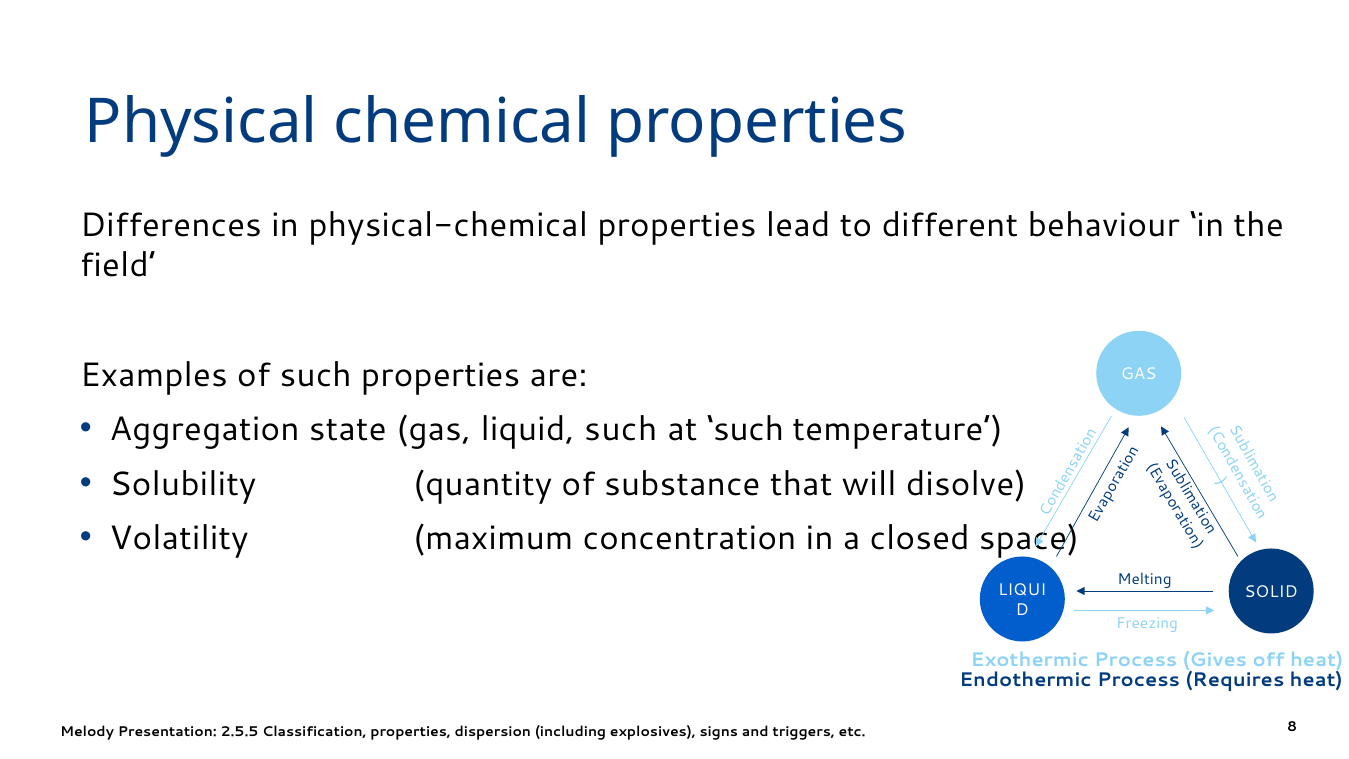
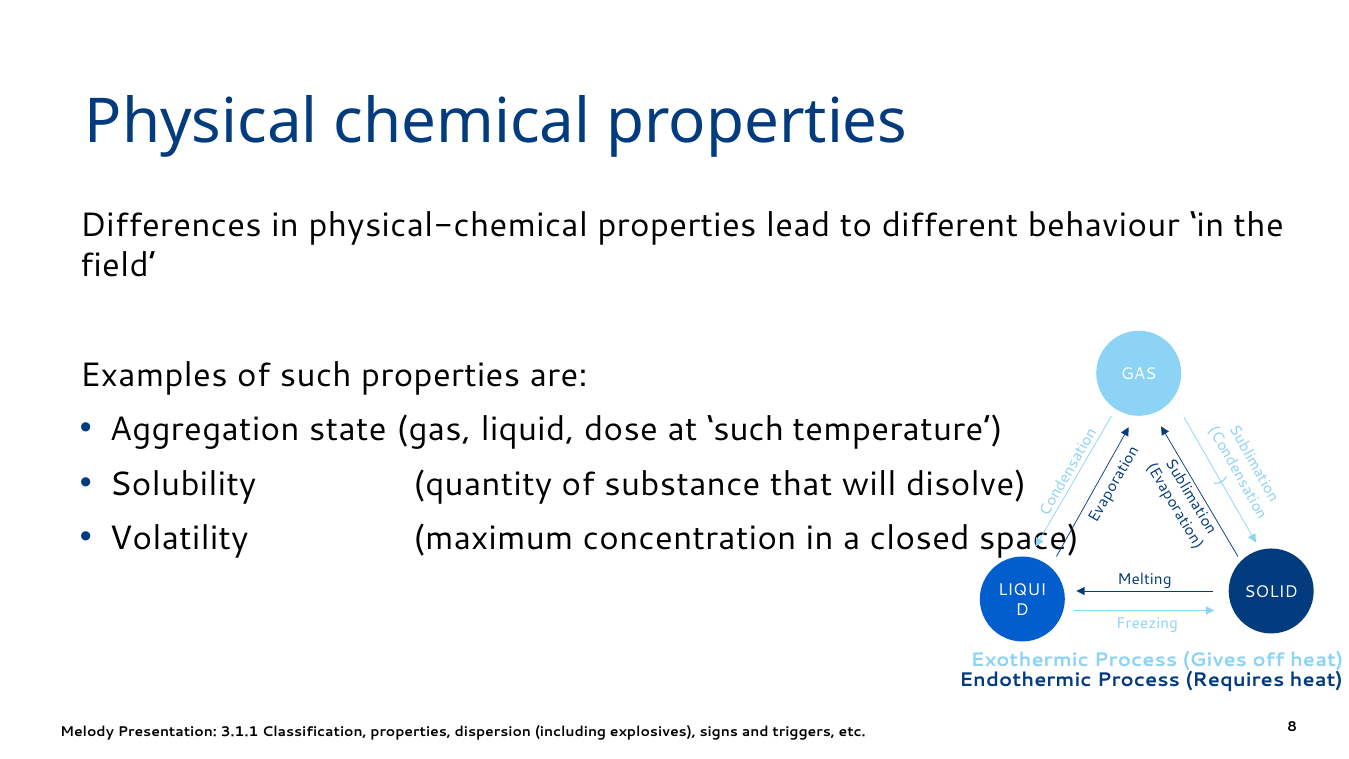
liquid such: such -> dose (621, 429)
2.5.5: 2.5.5 -> 3.1.1 (239, 731)
